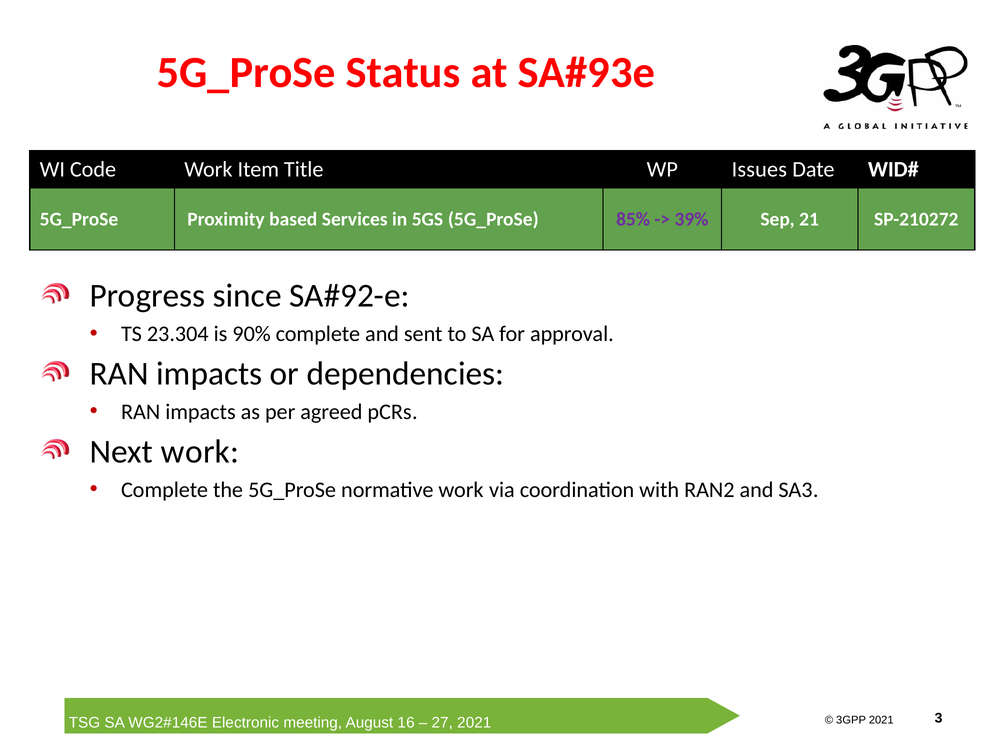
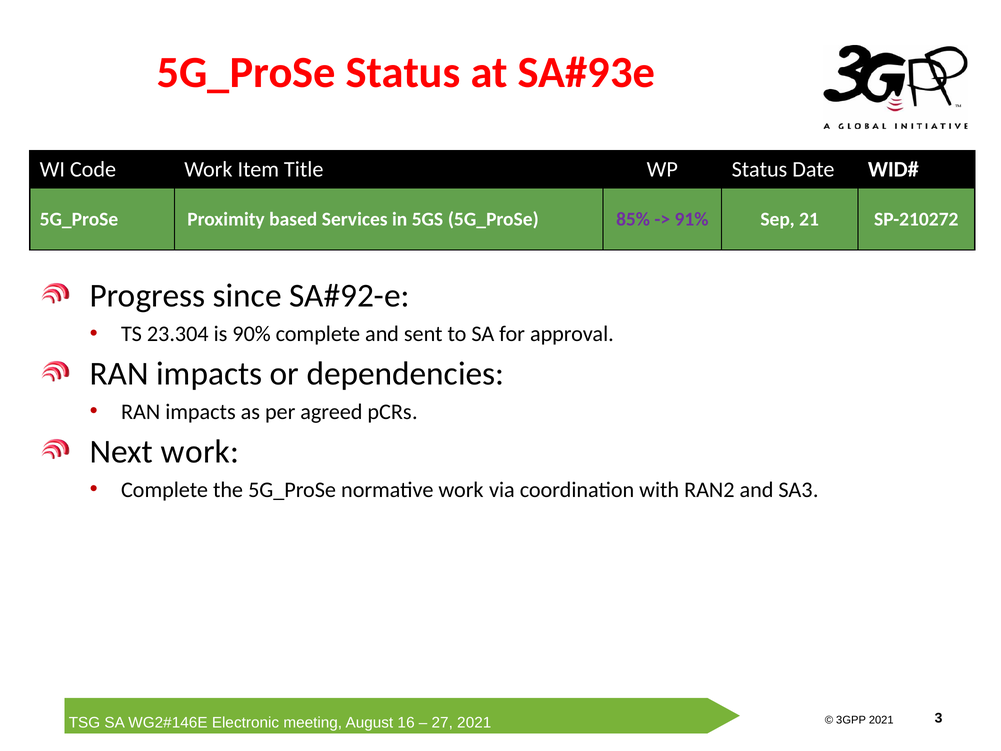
WP Issues: Issues -> Status (759, 170)
39%: 39% -> 91% (691, 219)
